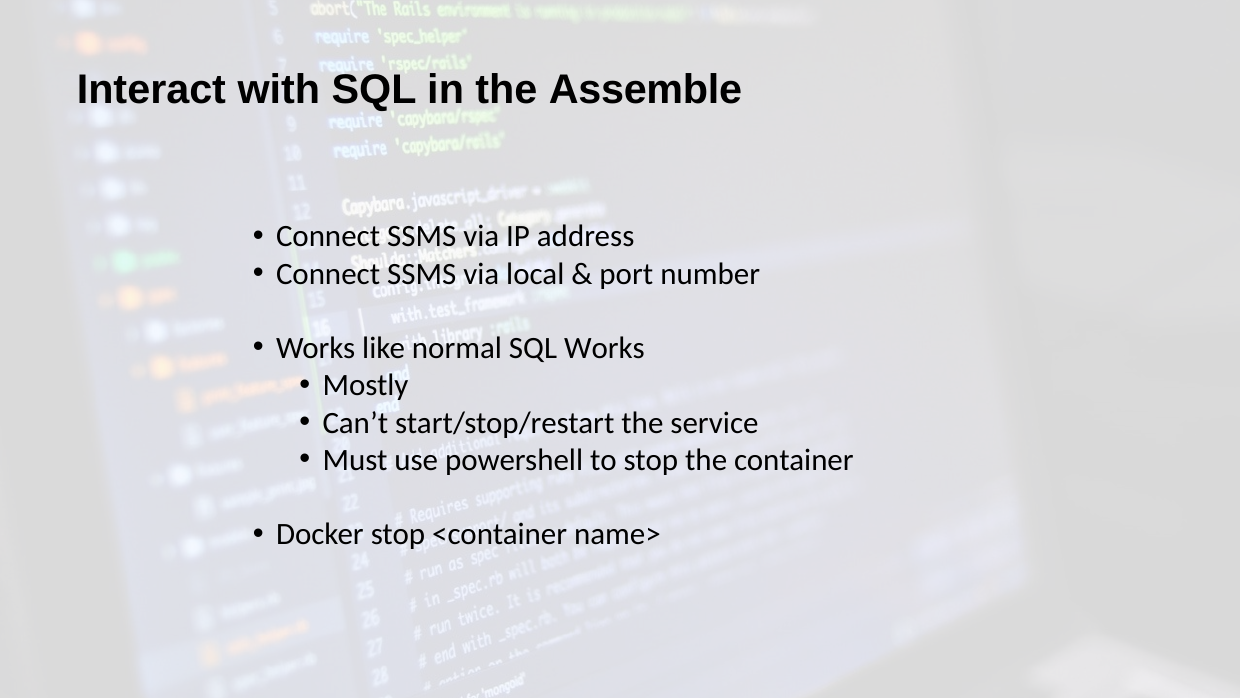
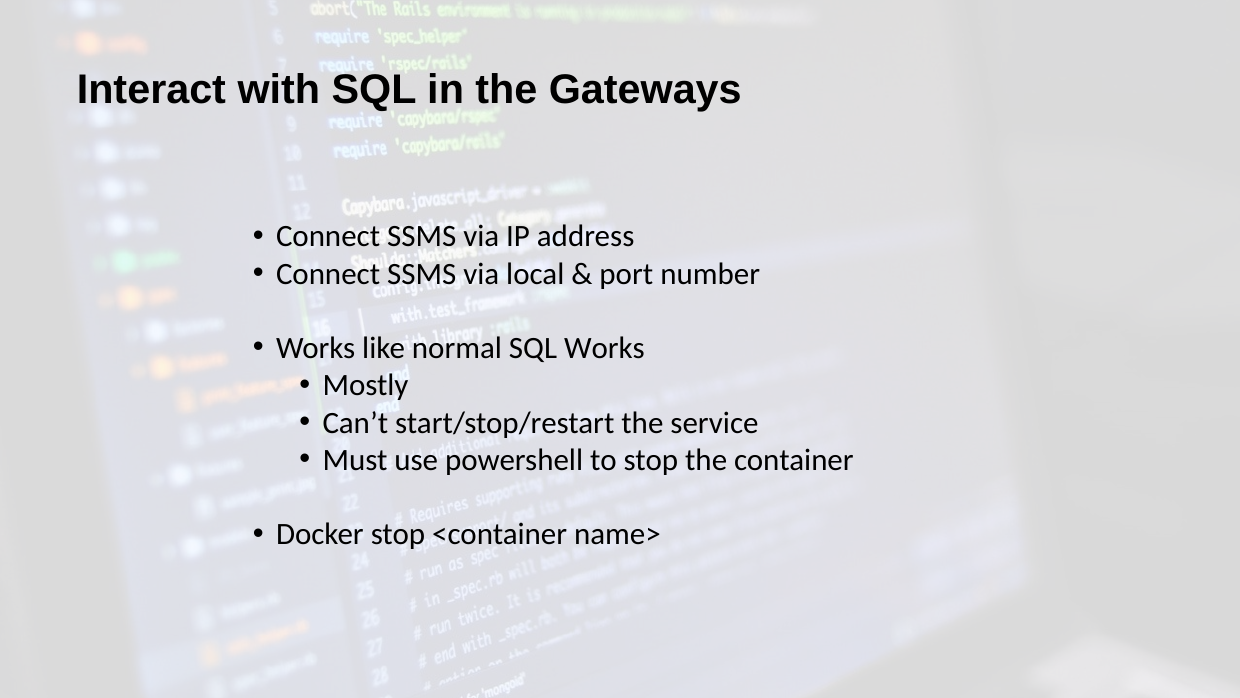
Assemble: Assemble -> Gateways (645, 89)
